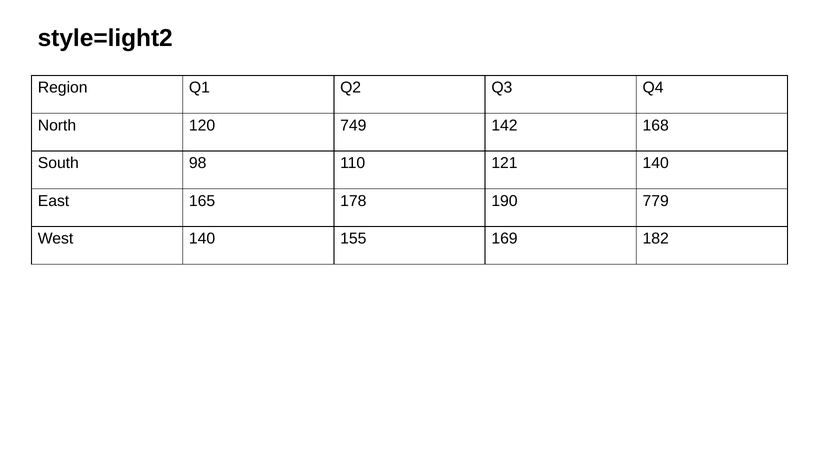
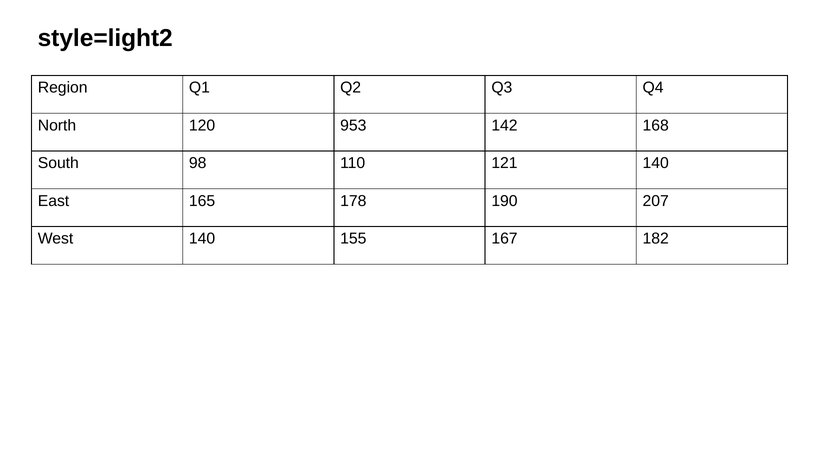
749: 749 -> 953 (353, 126)
779: 779 -> 207 (656, 201)
169: 169 -> 167 (505, 239)
